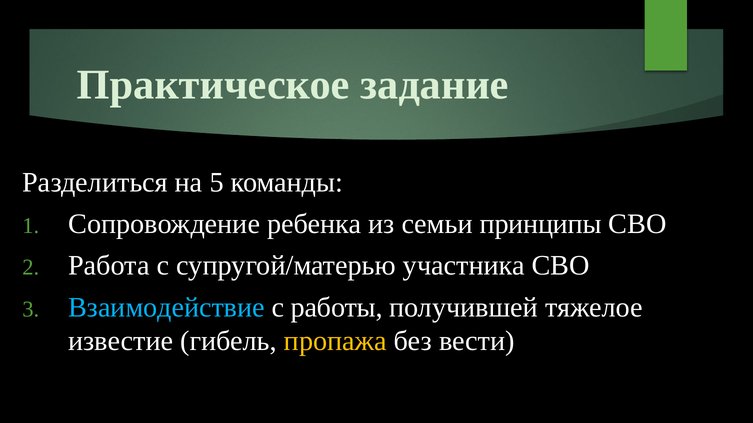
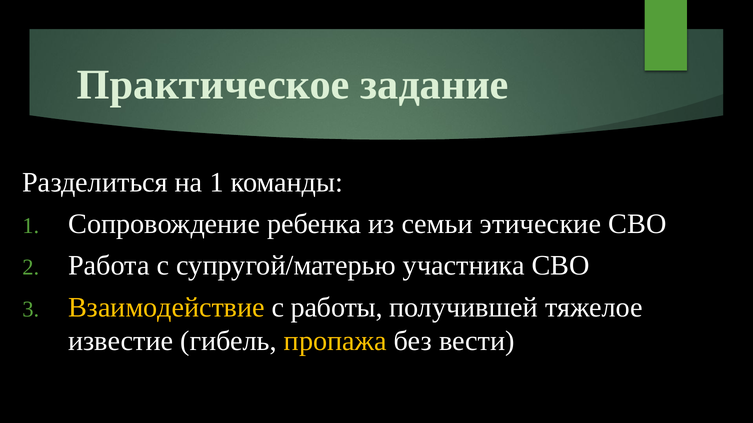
на 5: 5 -> 1 (217, 183)
принципы: принципы -> этические (540, 224)
Взаимодействие colour: light blue -> yellow (166, 308)
